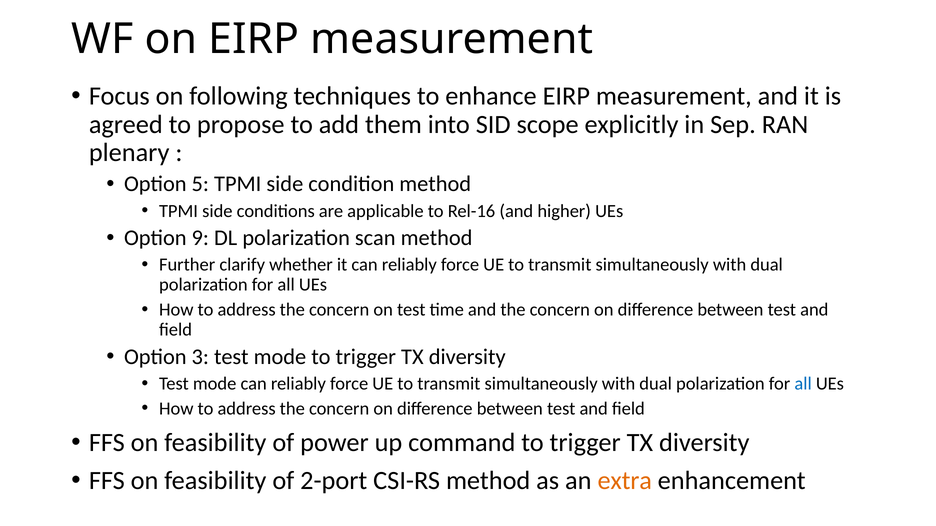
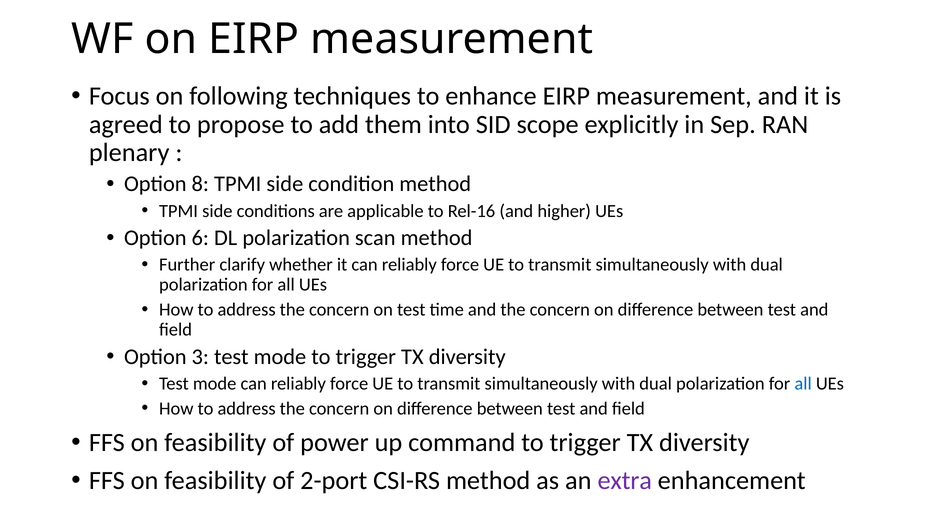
5: 5 -> 8 (200, 184)
9: 9 -> 6 (200, 238)
extra colour: orange -> purple (625, 481)
